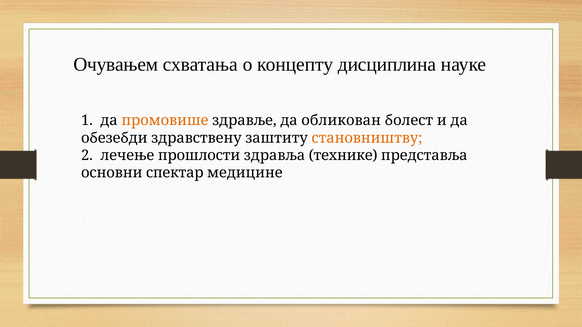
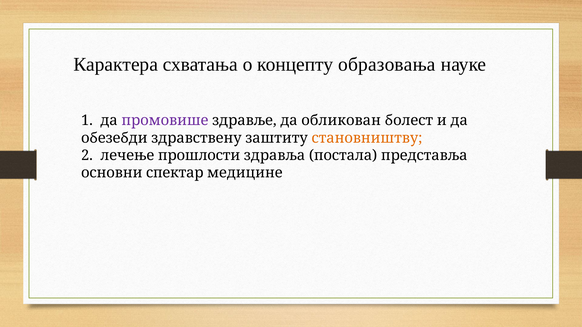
Очувањем: Очувањем -> Карактера (116, 64)
дисциплина: дисциплина -> образовања (387, 64)
промовише colour: orange -> purple (165, 121)
технике: технике -> постала (343, 155)
